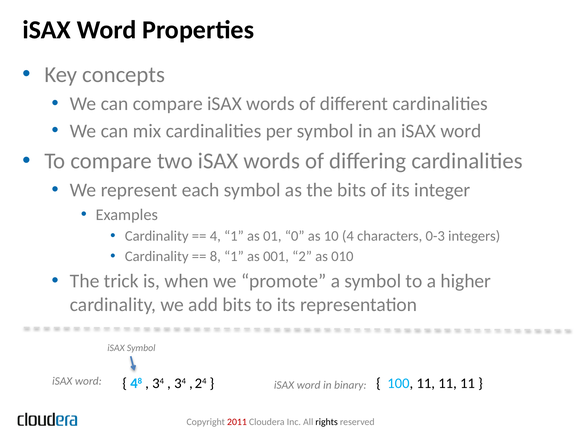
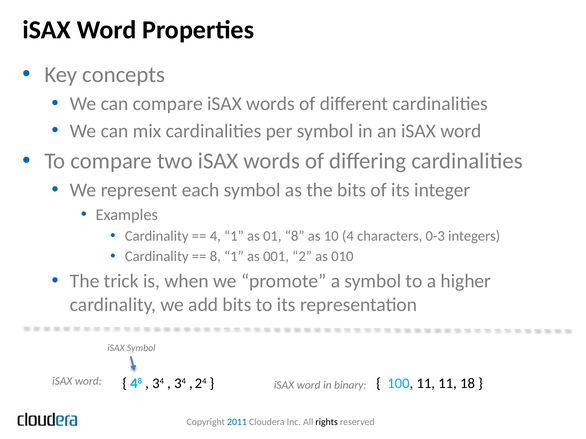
01 0: 0 -> 8 (295, 236)
11 11 11: 11 -> 18 (468, 384)
2011 colour: red -> blue (237, 423)
